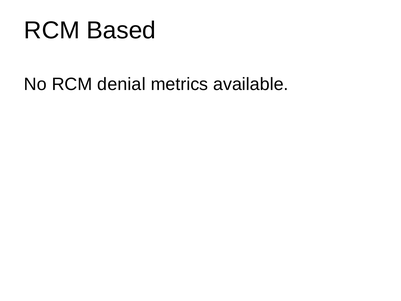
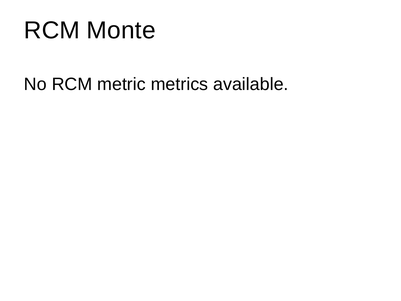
Based: Based -> Monte (121, 30)
denial: denial -> metric (122, 84)
